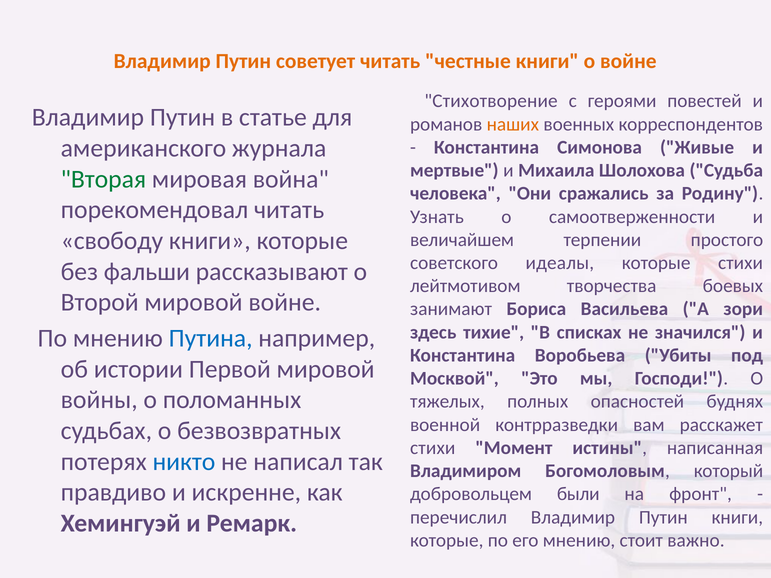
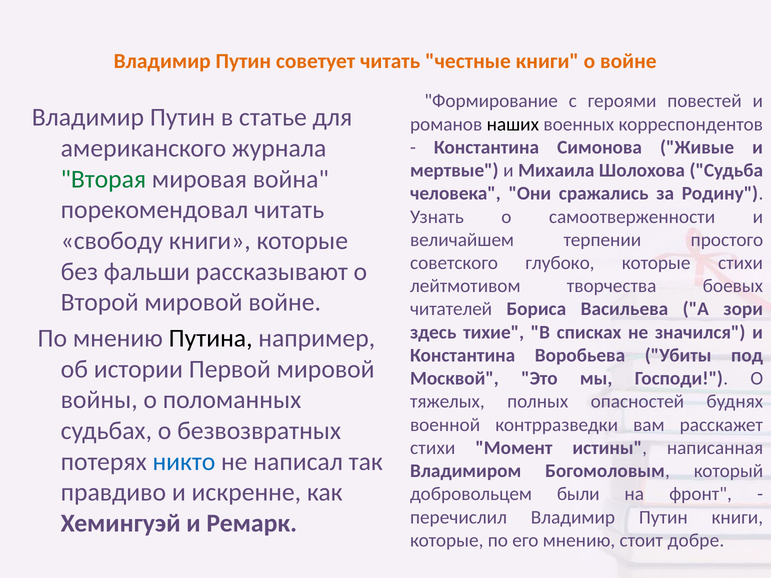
Стихотворение: Стихотворение -> Формирование (491, 101)
наших colour: orange -> black (513, 124)
идеалы: идеалы -> глубоко (560, 263)
занимают: занимают -> читателей (451, 309)
Путина colour: blue -> black (211, 338)
важно: важно -> добре (696, 541)
